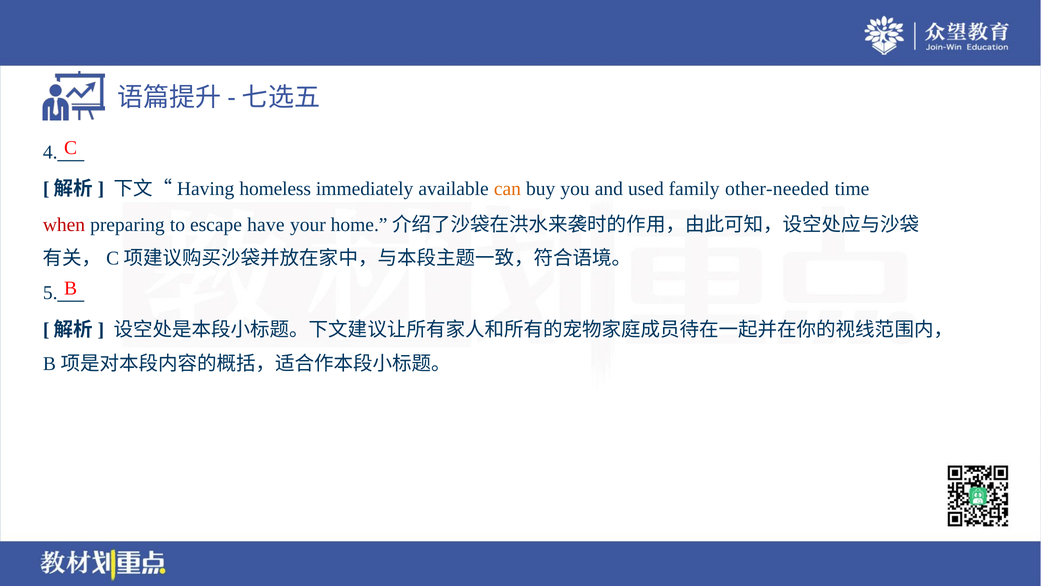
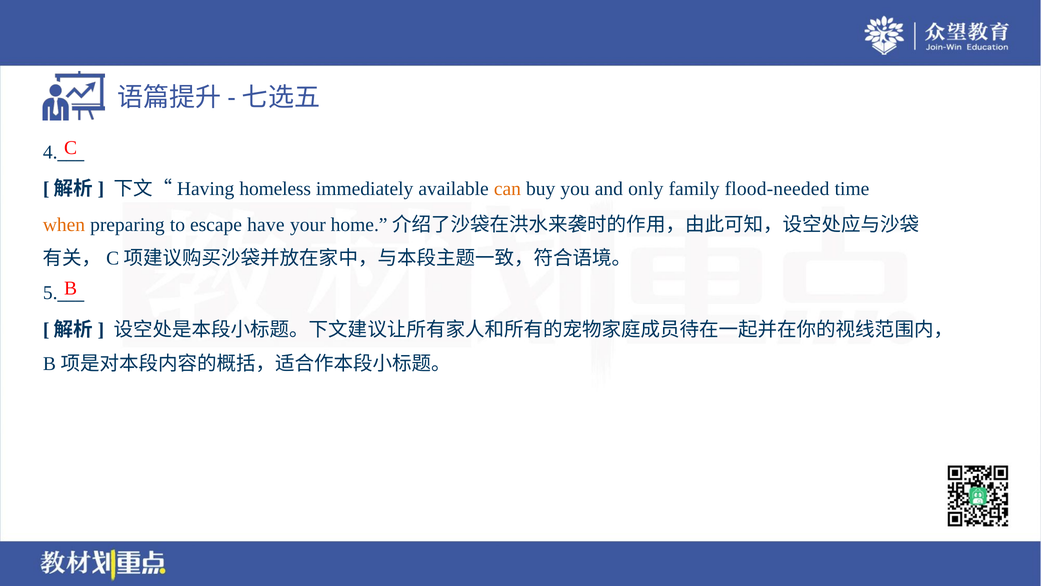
used: used -> only (646, 189)
other-needed: other-needed -> flood-needed (777, 189)
when colour: red -> orange (64, 225)
